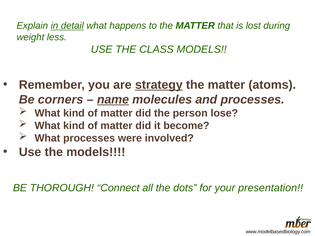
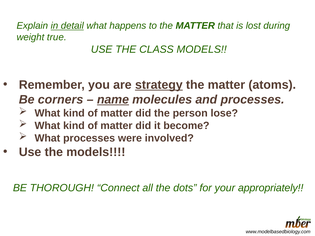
less: less -> true (57, 37)
presentation: presentation -> appropriately (271, 188)
